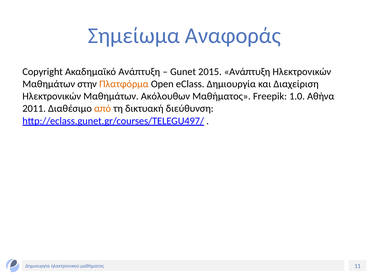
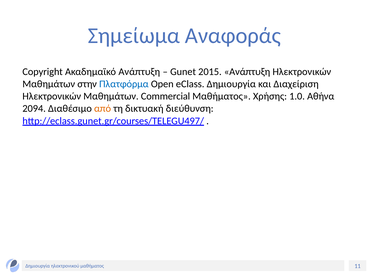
Πλατφόρμα colour: orange -> blue (124, 84)
Ακόλουθων: Ακόλουθων -> Commercial (166, 96)
Freepik: Freepik -> Χρήσης (270, 96)
2011: 2011 -> 2094 (34, 109)
